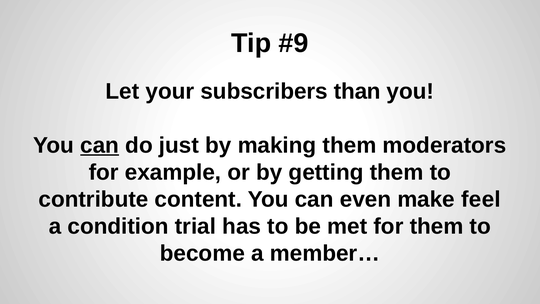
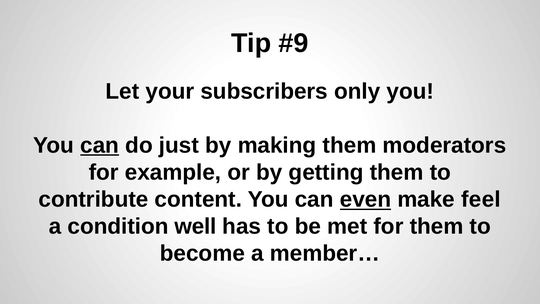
than: than -> only (357, 91)
even underline: none -> present (365, 199)
trial: trial -> well (196, 226)
